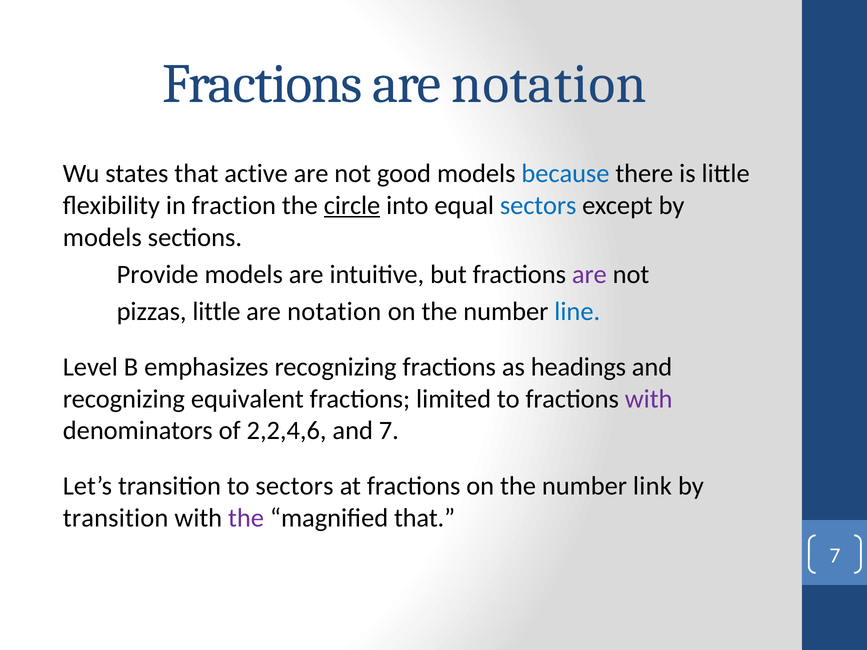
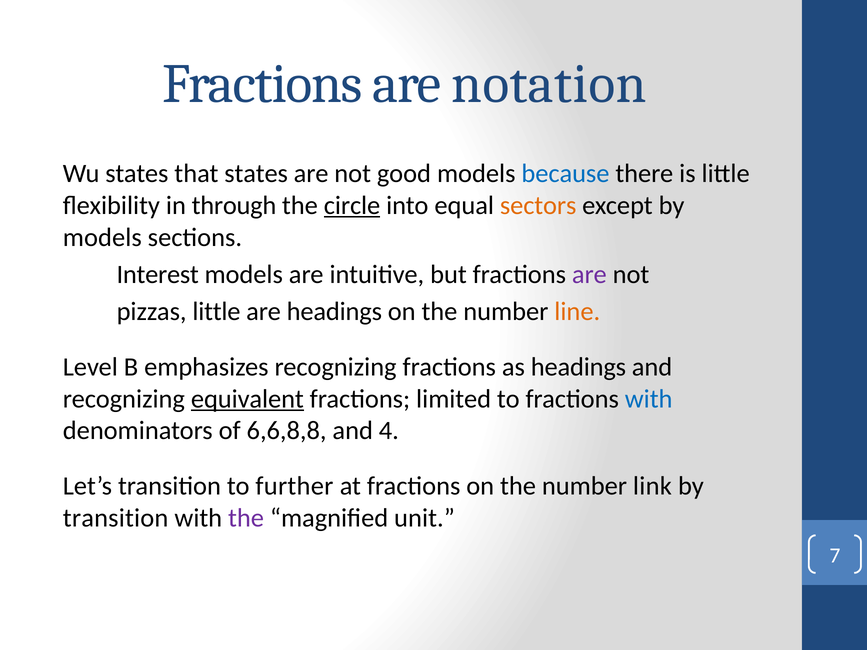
that active: active -> states (256, 174)
fraction: fraction -> through (234, 206)
sectors colour: blue -> orange (538, 206)
Provide: Provide -> Interest (158, 274)
notation: notation -> headings (334, 312)
line colour: blue -> orange (577, 312)
equivalent underline: none -> present (247, 399)
with colour: purple -> blue (649, 399)
2,2,4,6: 2,2,4,6 -> 6,6,8,8 (287, 431)
and 7: 7 -> 4 (389, 431)
to sectors: sectors -> further (294, 486)
magnified that: that -> unit (424, 518)
